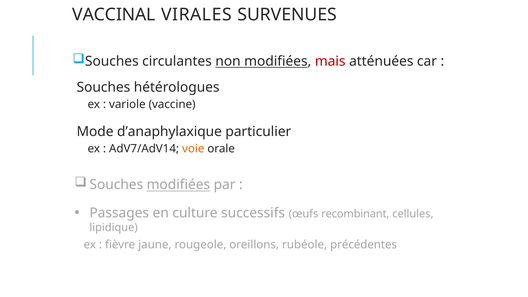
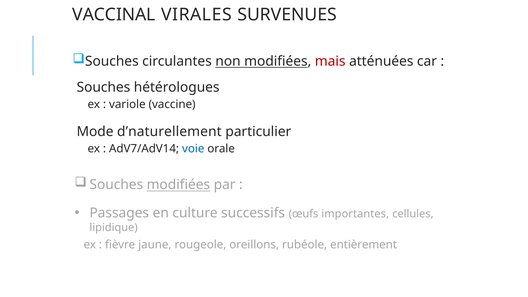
d’anaphylaxique: d’anaphylaxique -> d’naturellement (169, 132)
voie colour: orange -> blue (193, 149)
recombinant: recombinant -> importantes (355, 214)
précédentes: précédentes -> entièrement (364, 245)
